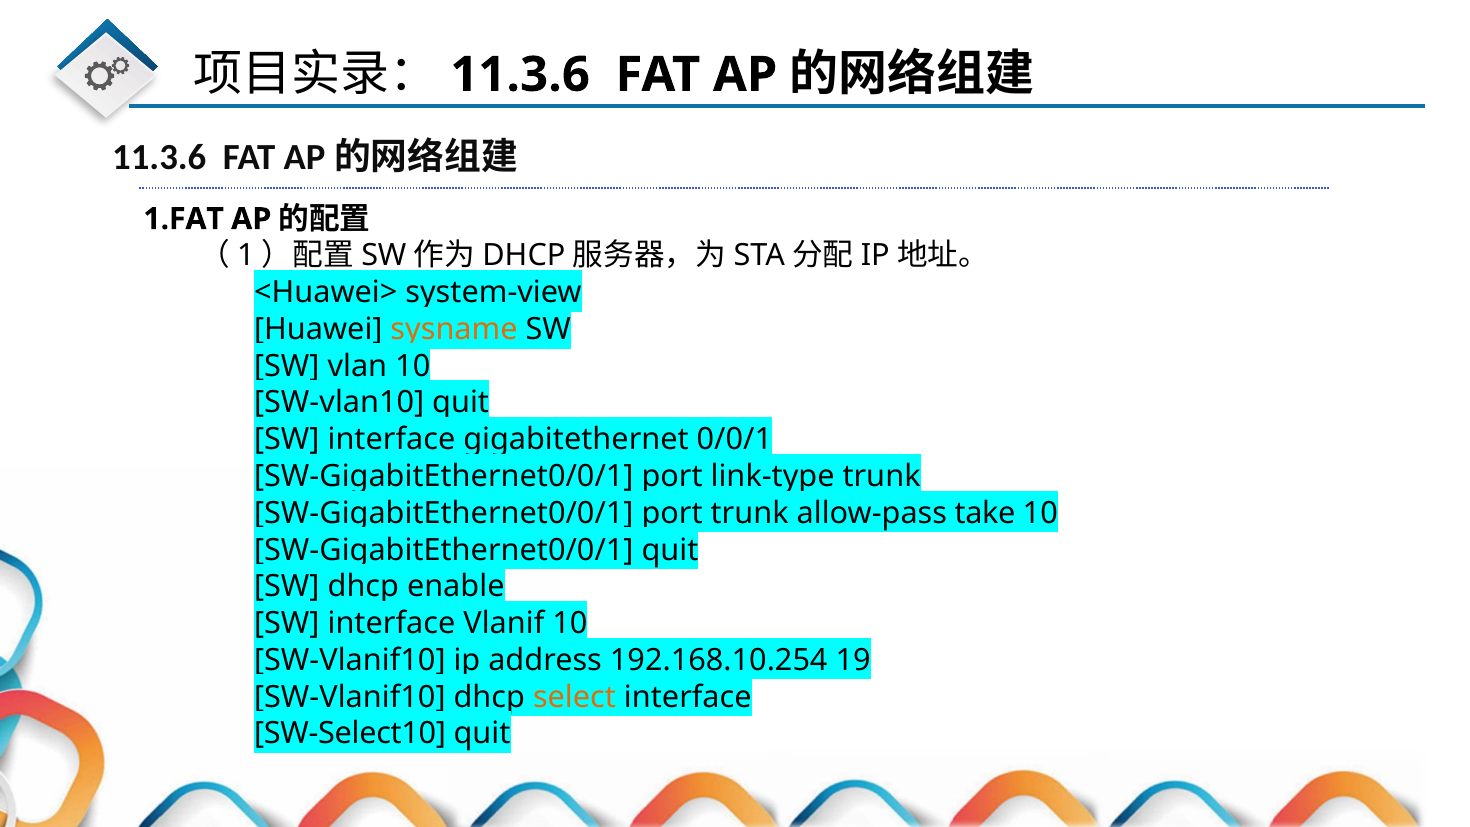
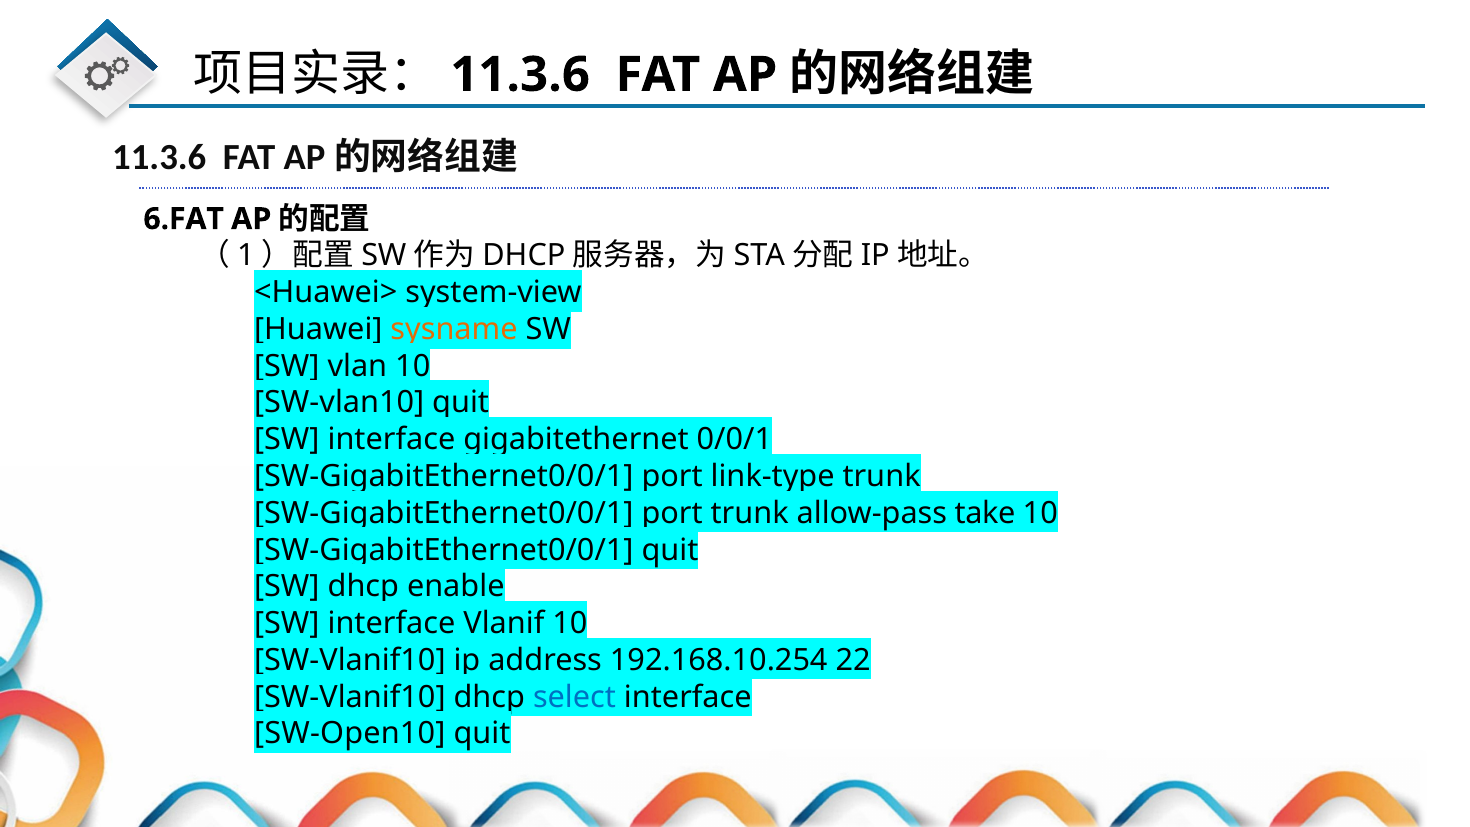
1.FAT: 1.FAT -> 6.FAT (184, 219)
19: 19 -> 22 (853, 660)
select colour: orange -> blue (574, 697)
SW-Select10: SW-Select10 -> SW-Open10 (350, 734)
